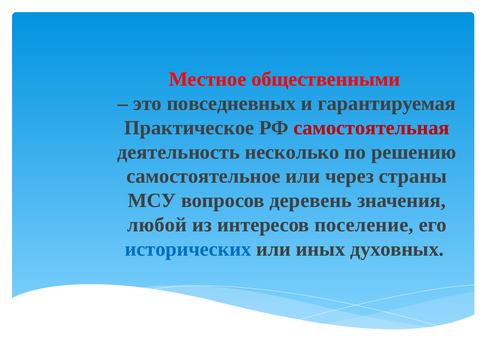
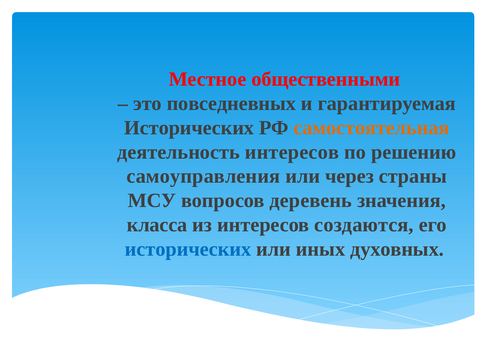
Практическое: Практическое -> Исторических (189, 128)
самостоятельная colour: red -> orange (371, 128)
деятельность несколько: несколько -> интересов (292, 152)
самостоятельное: самостоятельное -> самоуправления (203, 177)
любой: любой -> класса (157, 225)
поселение: поселение -> создаются (364, 225)
